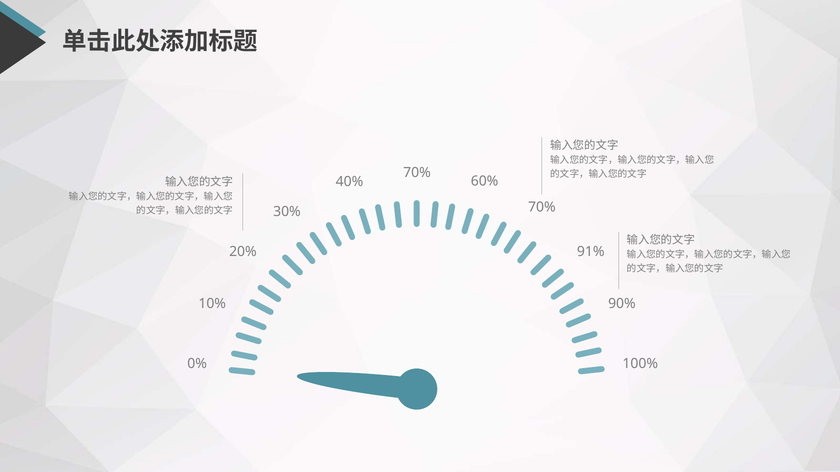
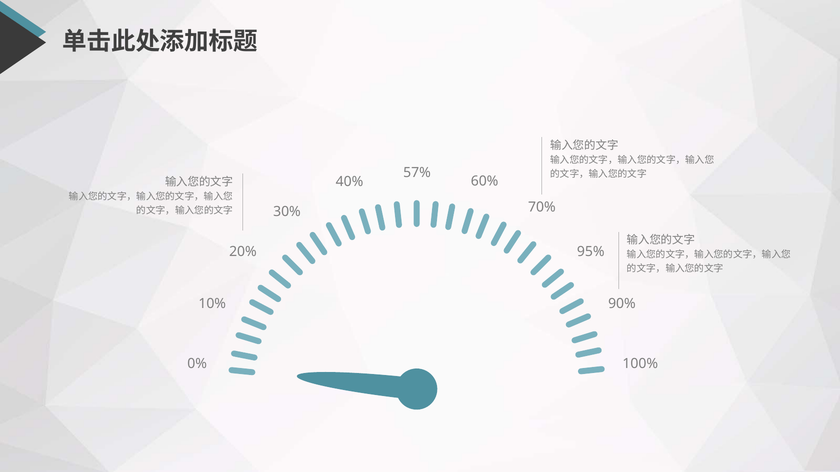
70%: 70% -> 57% (417, 173)
91%: 91% -> 95% (591, 252)
